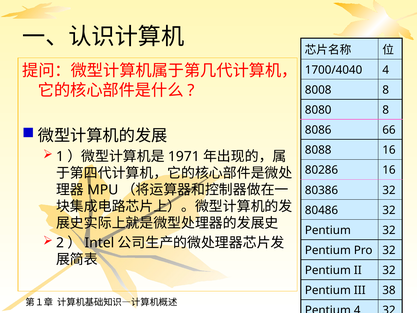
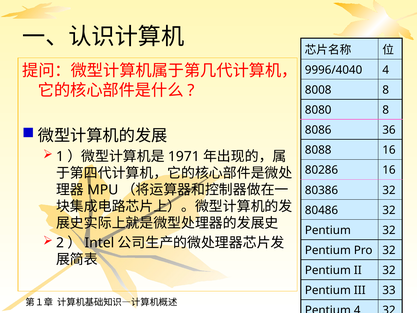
1700/4040: 1700/4040 -> 9996/4040 (334, 70)
66: 66 -> 36 (389, 130)
38: 38 -> 33 (389, 290)
